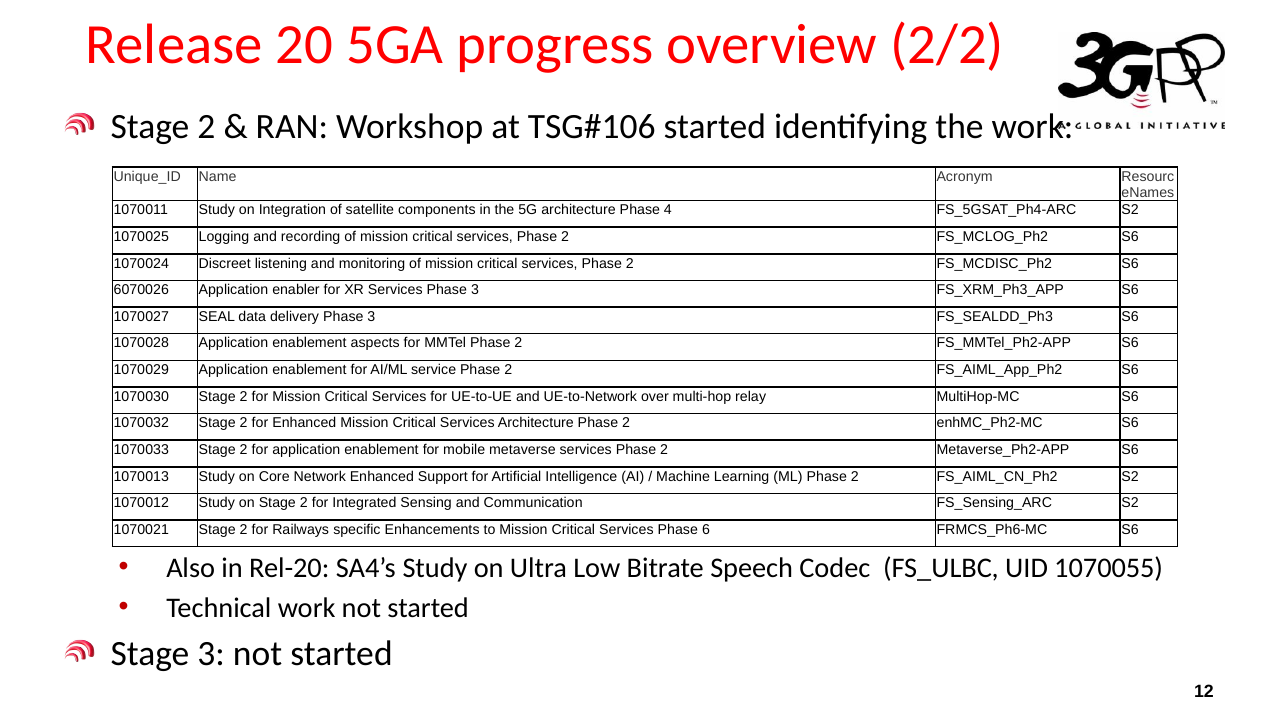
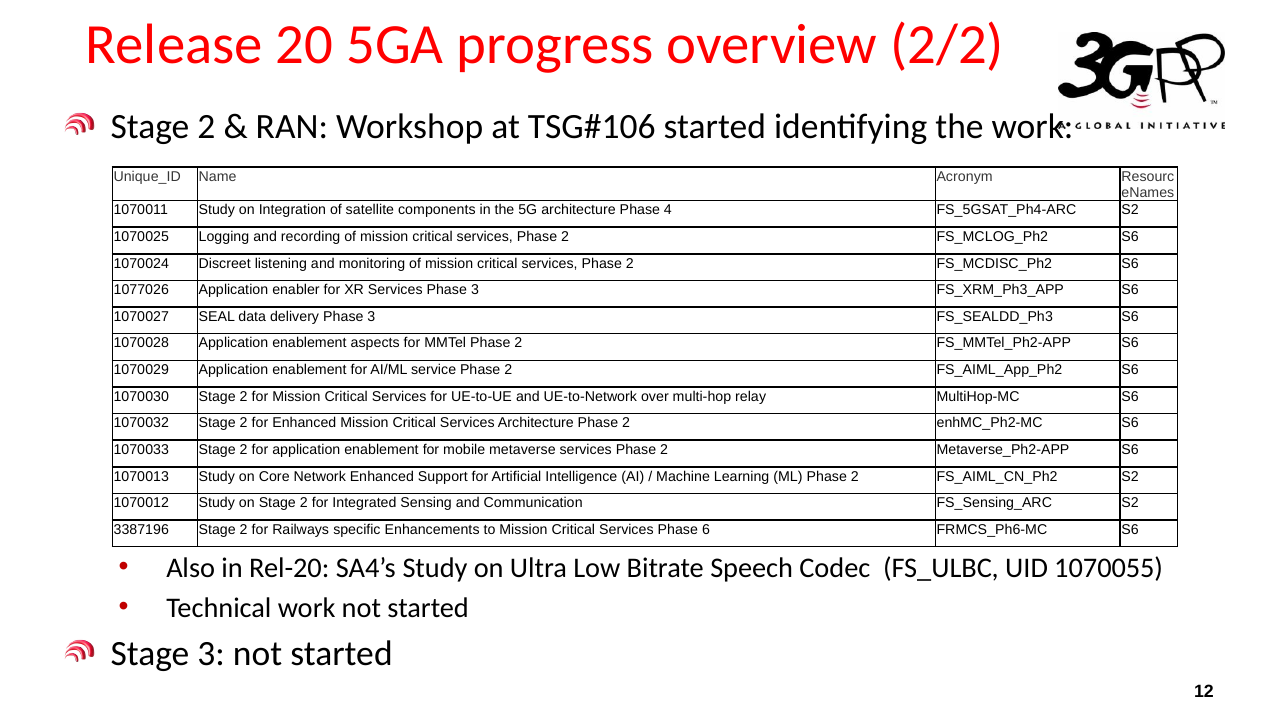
6070026: 6070026 -> 1077026 (141, 290)
1070021: 1070021 -> 3387196 (141, 530)
